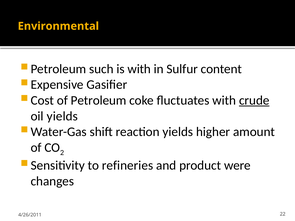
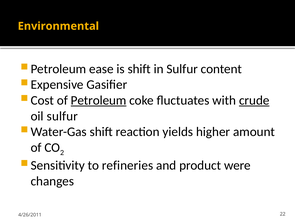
such: such -> ease (101, 69)
is with: with -> shift (139, 69)
Petroleum underline: none -> present (99, 100)
oil yields: yields -> sulfur (62, 116)
